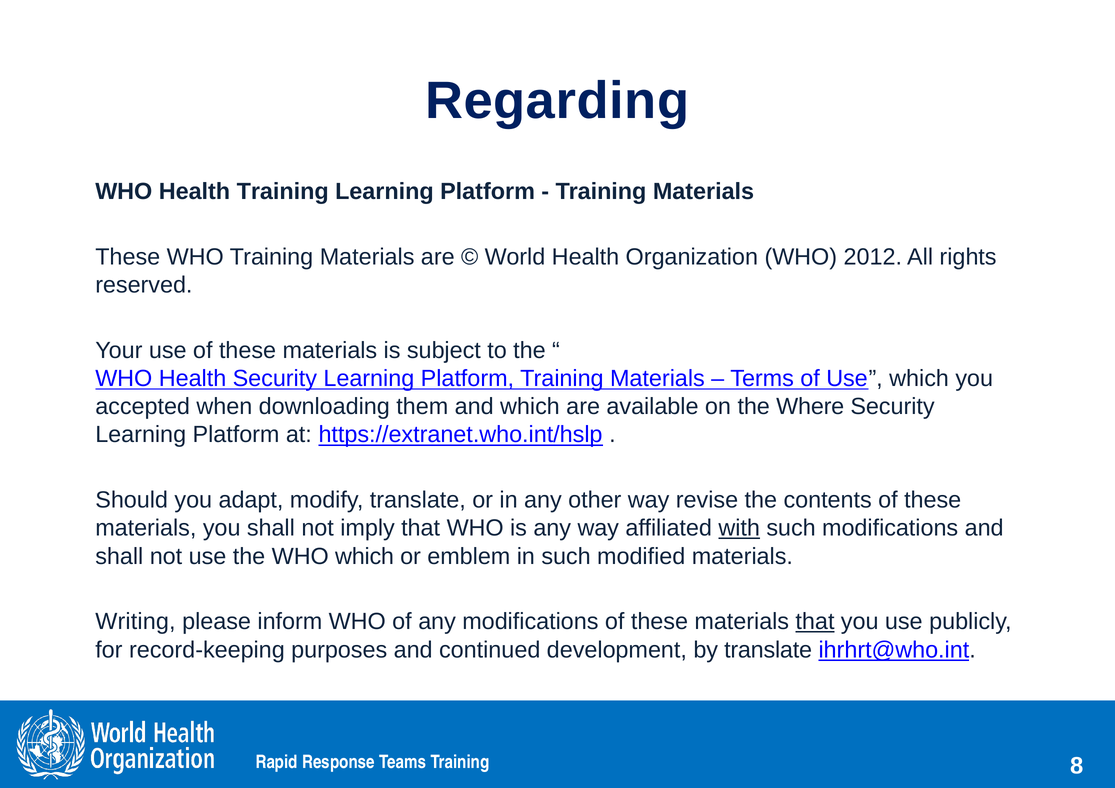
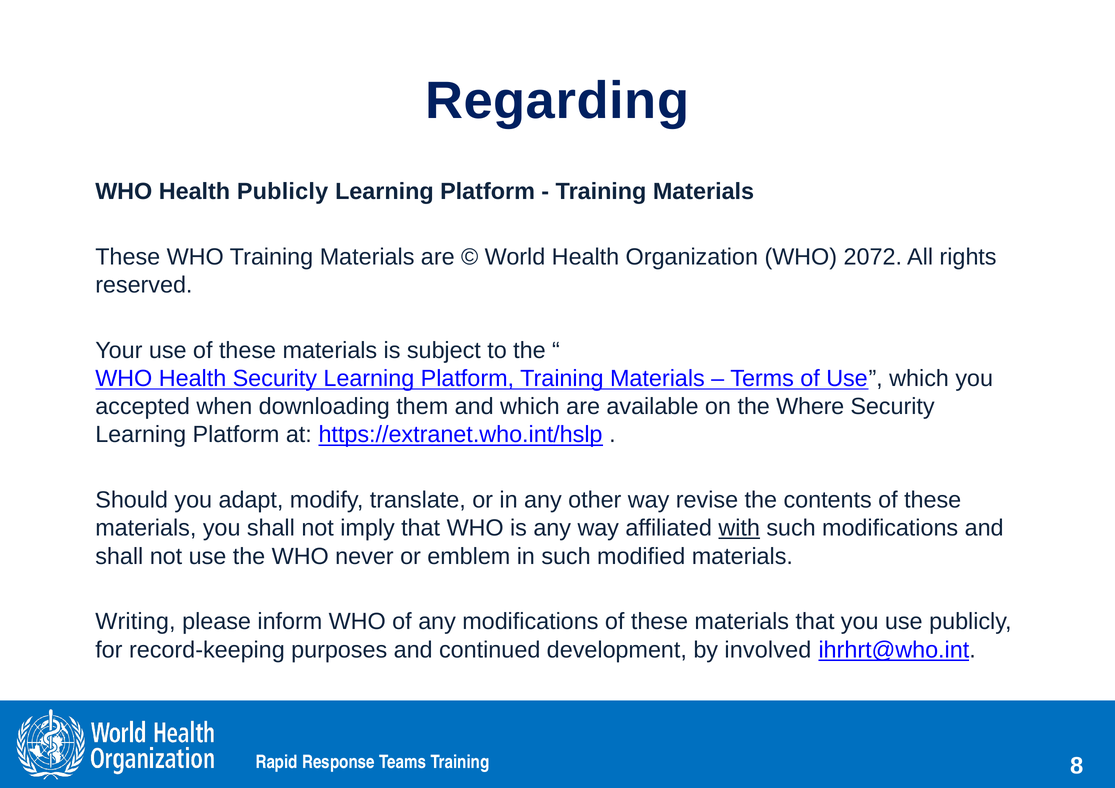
Health Training: Training -> Publicly (283, 192)
2012: 2012 -> 2072 (873, 257)
WHO which: which -> never (364, 557)
that underline: present -> none (815, 622)
by translate: translate -> involved (768, 650)
